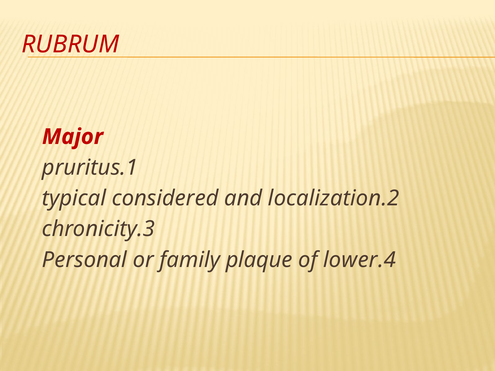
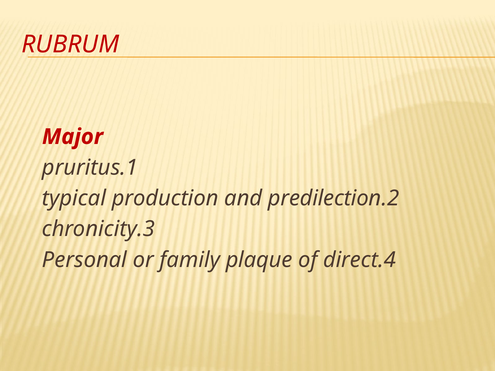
considered: considered -> production (165, 198)
localization: localization -> predilection (325, 198)
lower: lower -> direct (351, 260)
